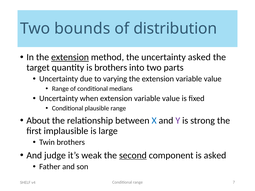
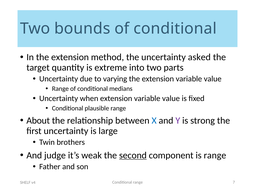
distribution: distribution -> conditional (175, 29)
extension underline: present -> none (70, 57)
is brothers: brothers -> extreme (111, 68)
first implausible: implausible -> uncertainty (66, 131)
is asked: asked -> range (215, 156)
